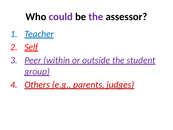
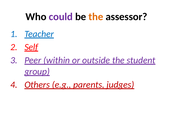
the colour: purple -> orange (96, 17)
